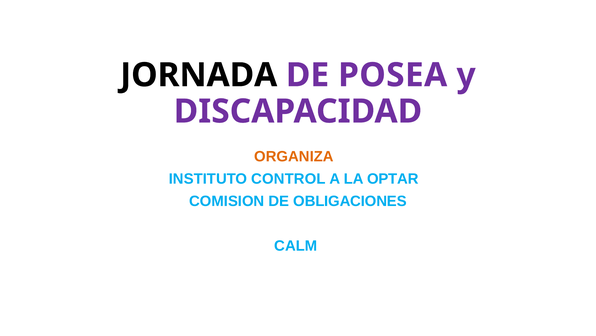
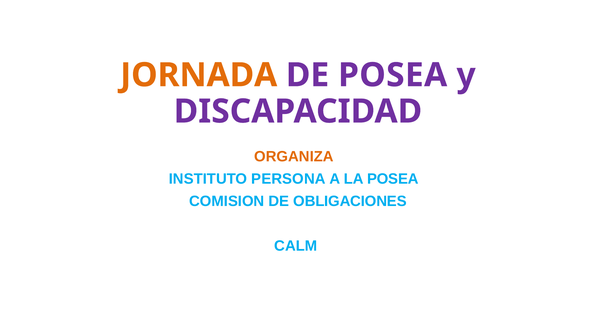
JORNADA colour: black -> orange (199, 75)
CONTROL: CONTROL -> PERSONA (288, 178)
LA OPTAR: OPTAR -> POSEA (393, 178)
